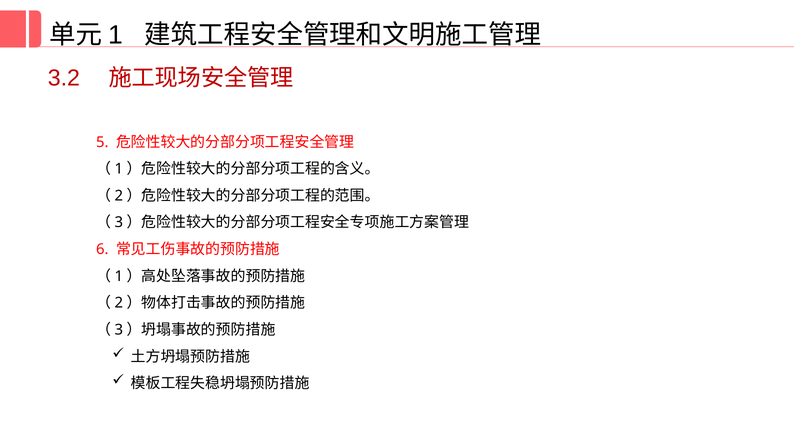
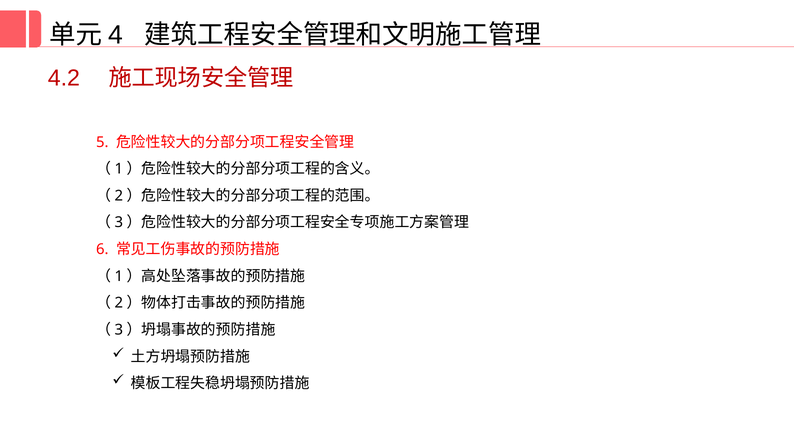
1: 1 -> 4 (116, 35)
3.2: 3.2 -> 4.2 (64, 78)
